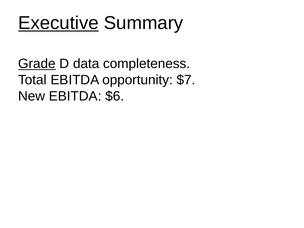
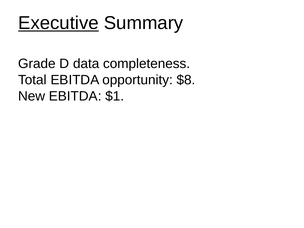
Grade underline: present -> none (37, 64)
$7: $7 -> $8 (186, 80)
$6: $6 -> $1 (115, 96)
